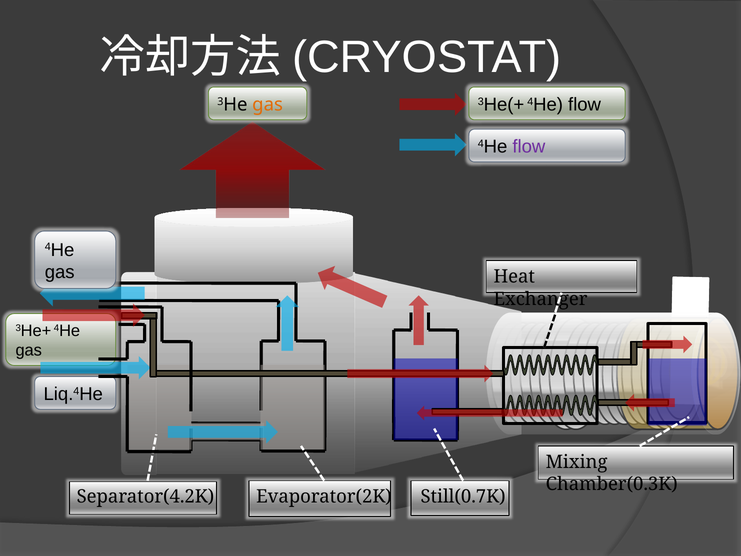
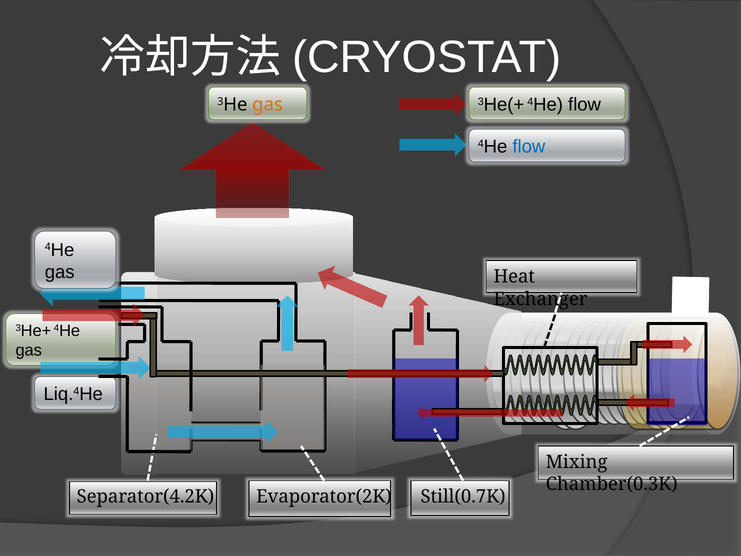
flow colour: purple -> blue (529, 147)
